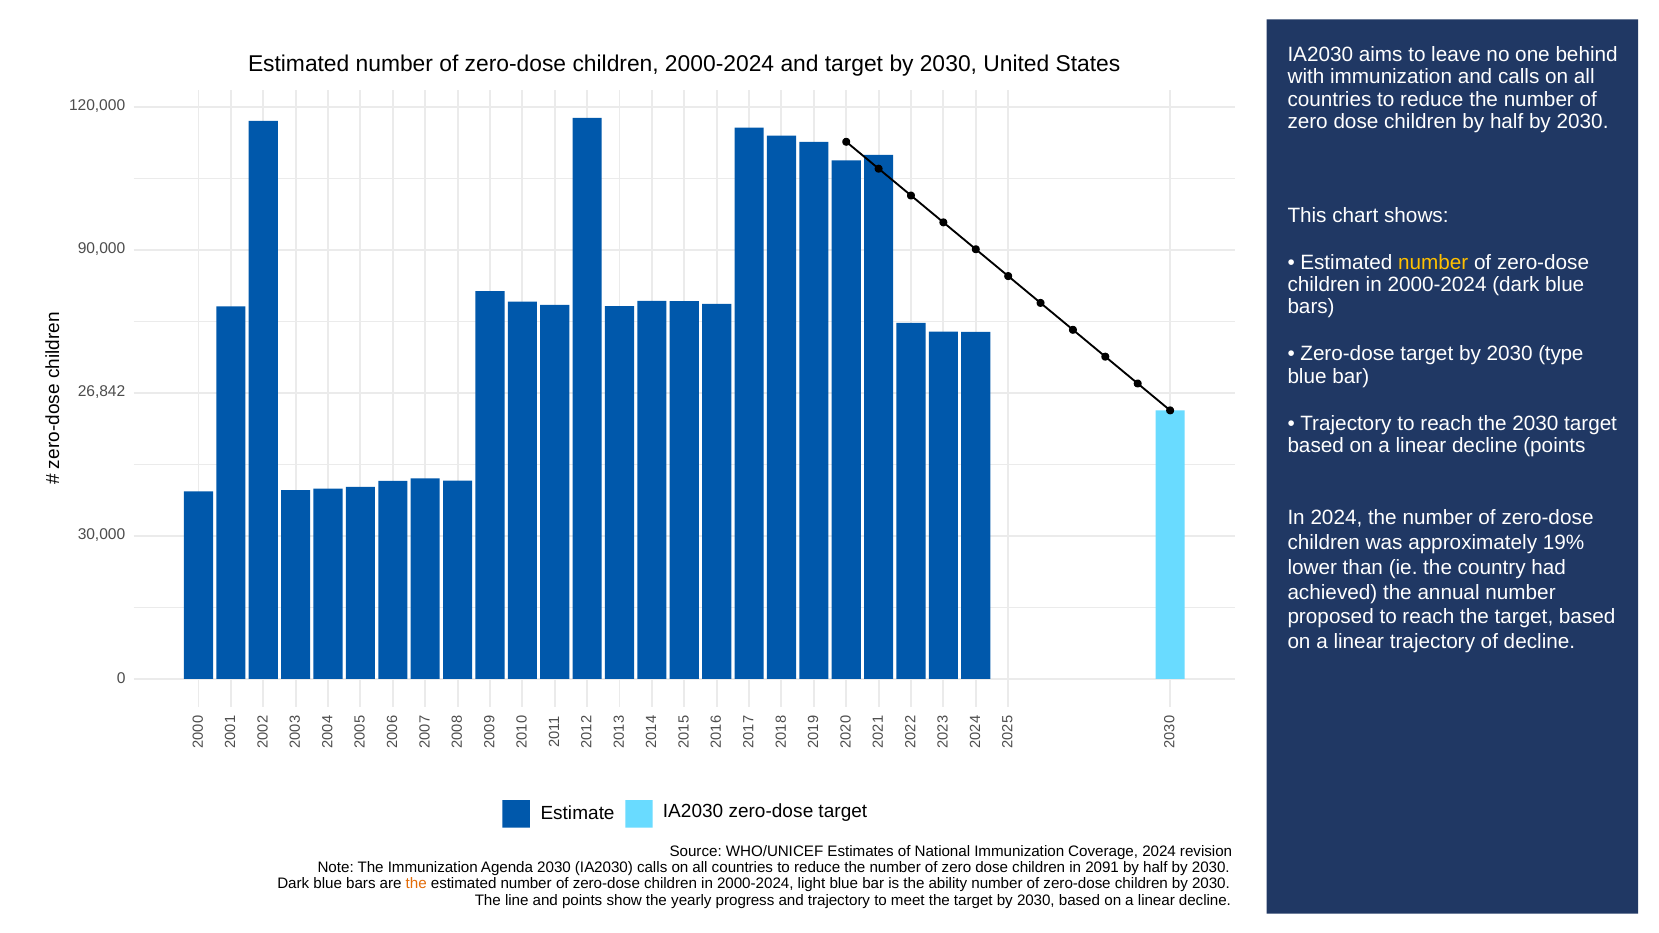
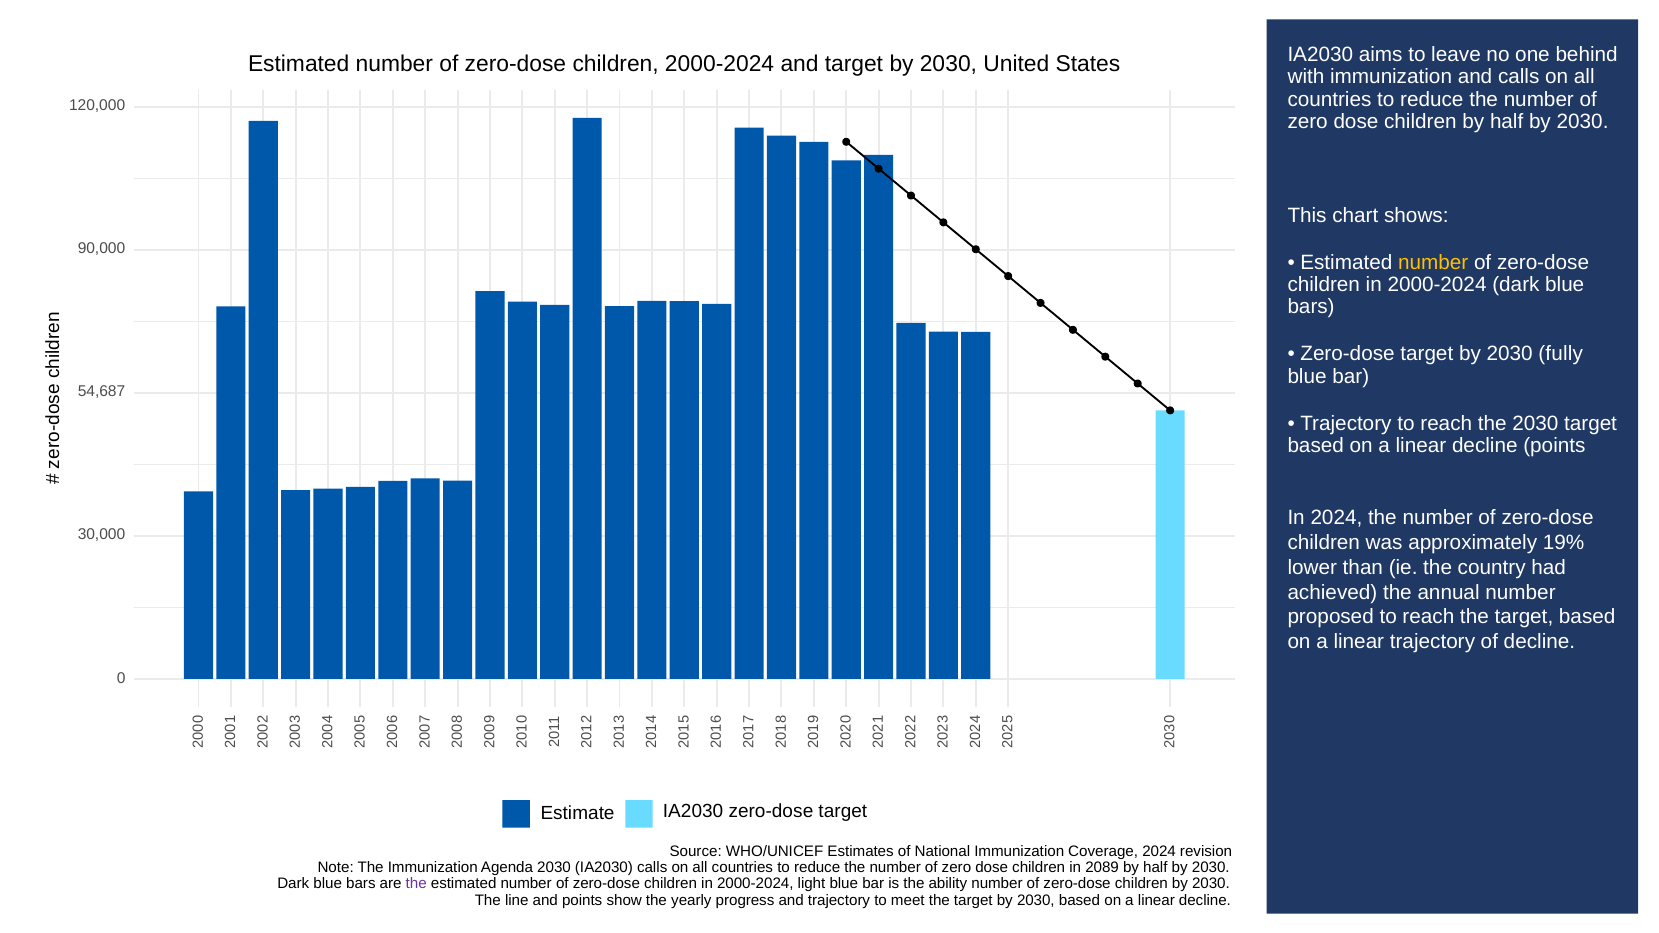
type: type -> fully (1561, 354)
26,842: 26,842 -> 54,687 (102, 391)
2091: 2091 -> 2089 (1102, 868)
the colour: orange -> purple (416, 884)
